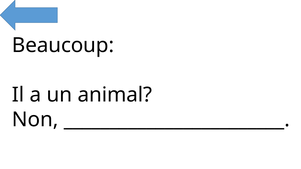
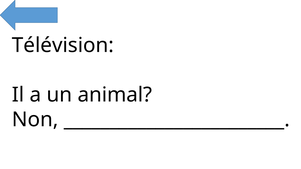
Beaucoup: Beaucoup -> Télévision (63, 45)
